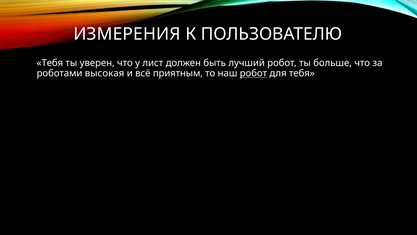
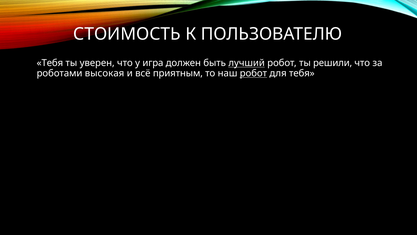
ИЗМЕРЕНИЯ: ИЗМЕРЕНИЯ -> СТОИМОСТЬ (127, 34)
лист: лист -> игра (153, 63)
лучший underline: none -> present (247, 63)
больше: больше -> решили (333, 63)
